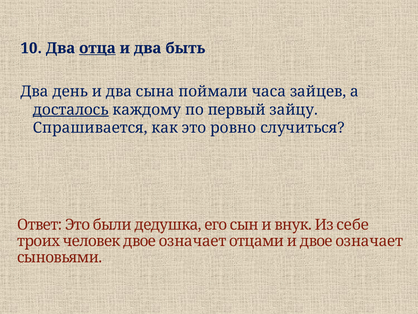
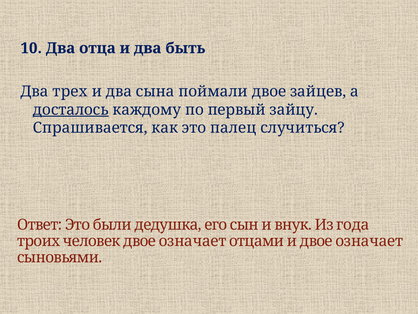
отца underline: present -> none (97, 48)
день: день -> трех (70, 91)
поймали часа: часа -> двое (269, 91)
ровно: ровно -> палец (233, 128)
себе: себе -> года (353, 224)
